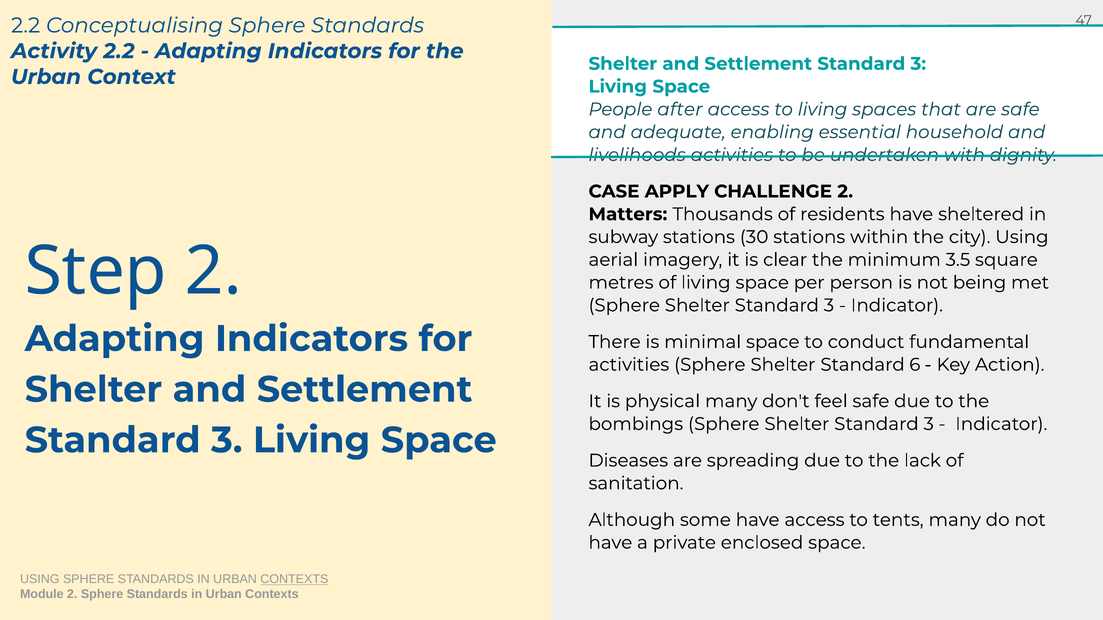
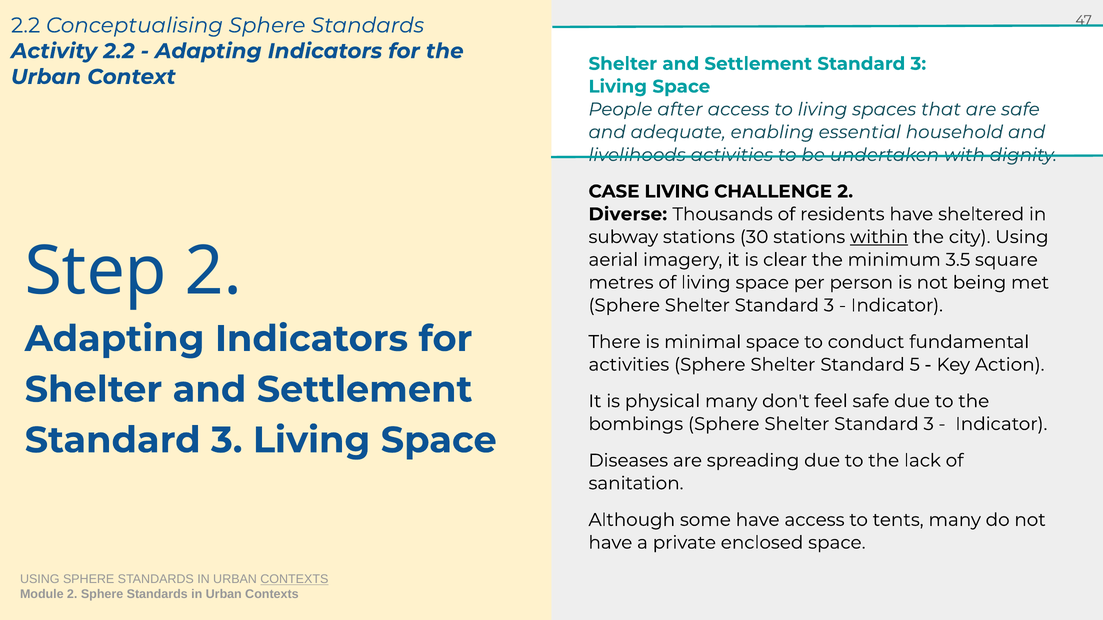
CASE APPLY: APPLY -> LIVING (677, 192)
Matters: Matters -> Diverse (628, 214)
within underline: none -> present (879, 237)
6: 6 -> 5 (915, 365)
